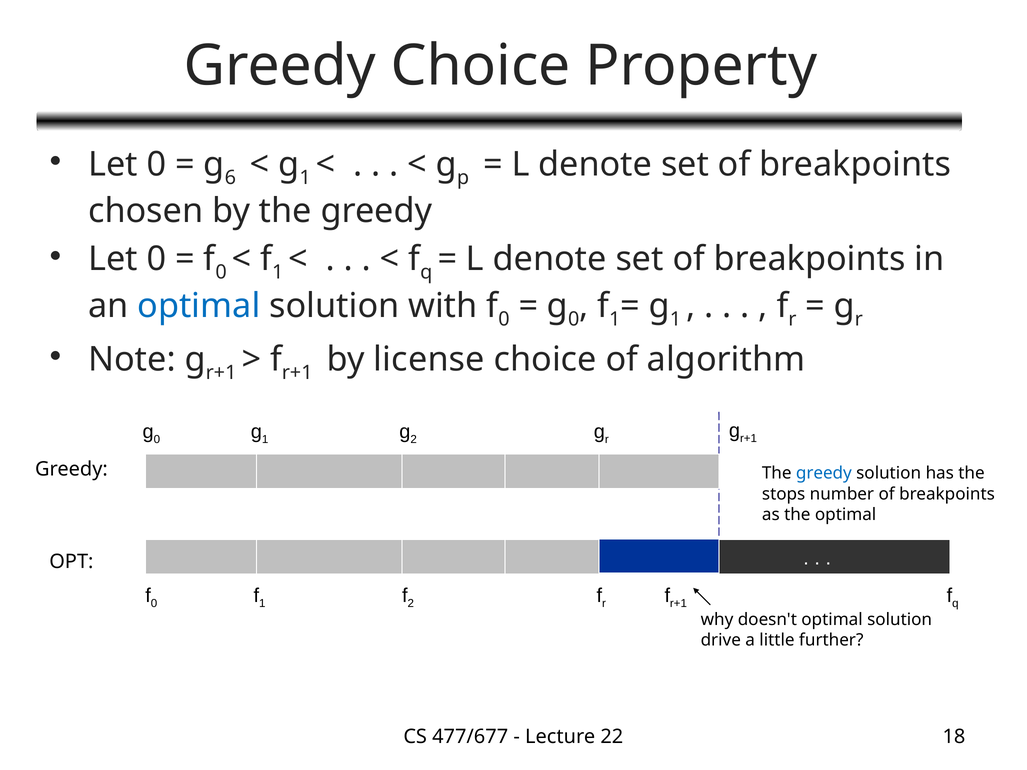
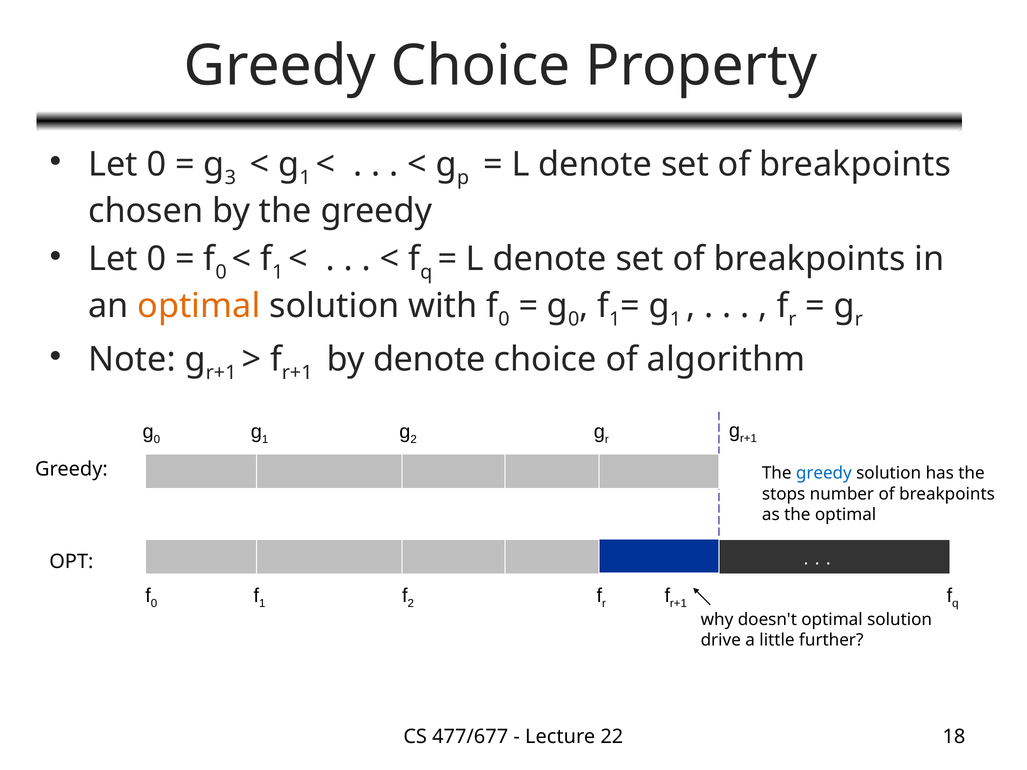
6: 6 -> 3 (230, 178)
optimal colour: blue -> orange (199, 306)
by license: license -> denote (429, 359)
